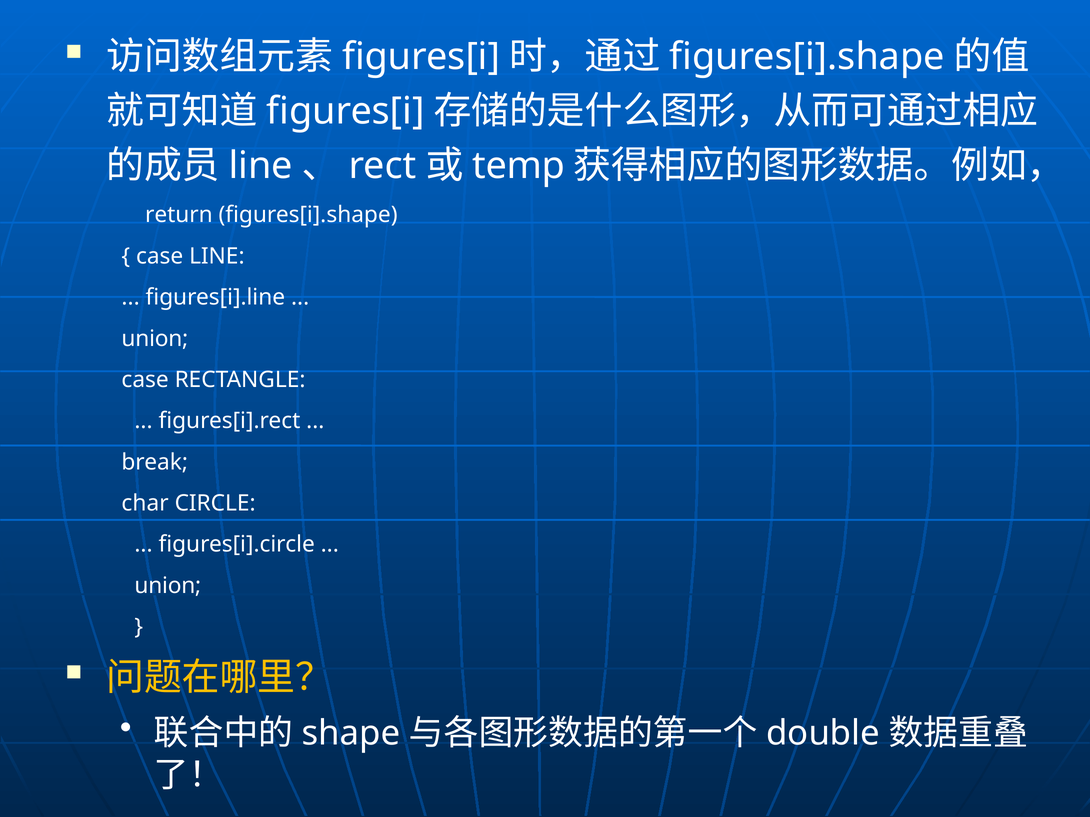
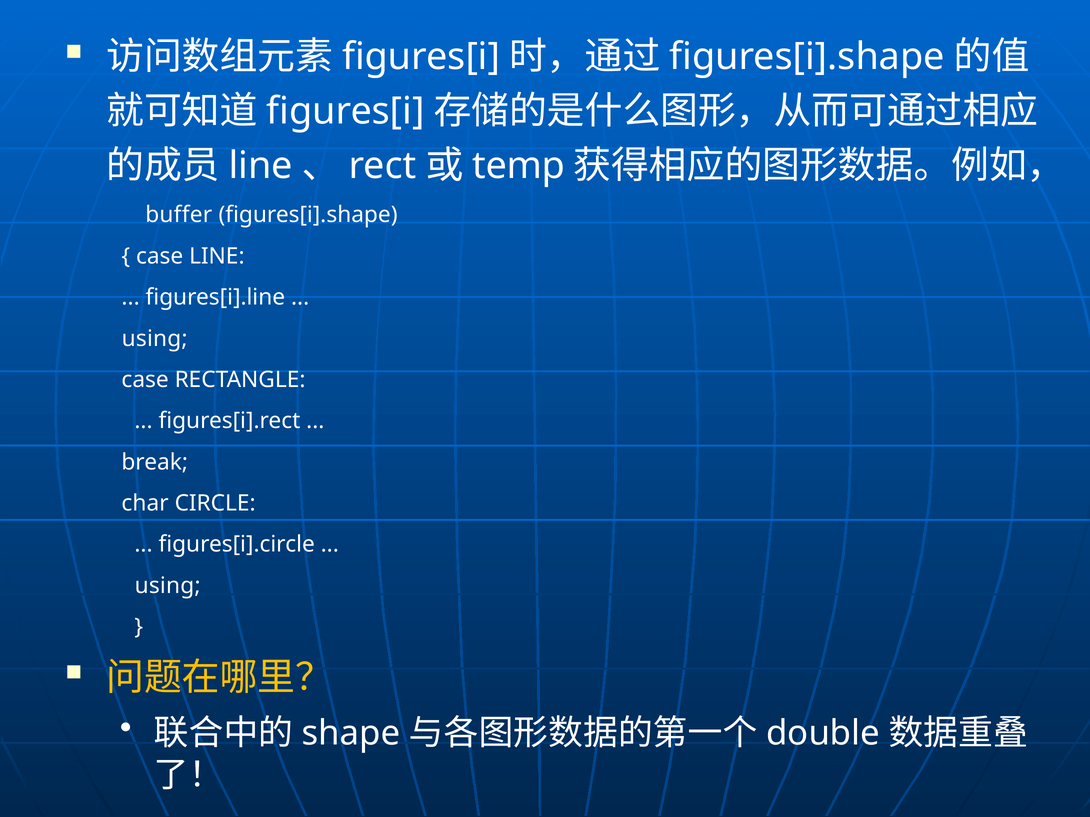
return: return -> buffer (179, 215)
union: union -> using (155, 339)
union: union -> using (168, 586)
